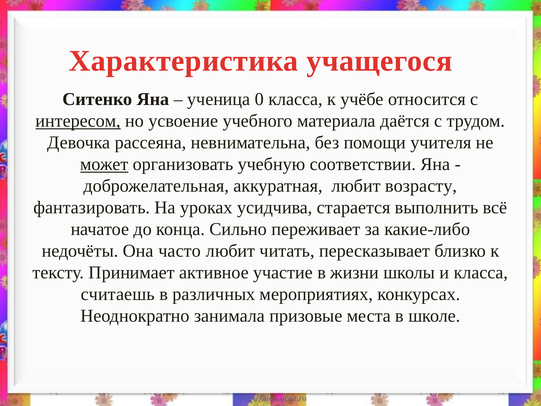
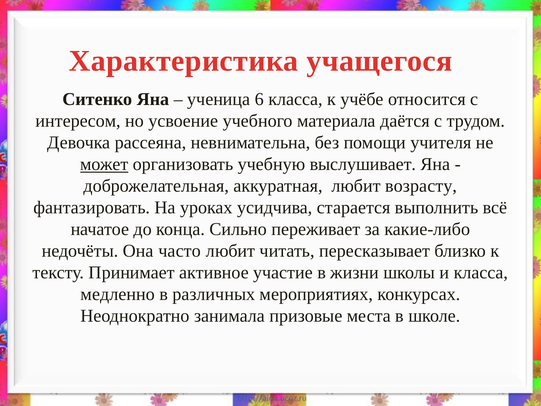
0: 0 -> 6 (259, 99)
интересом underline: present -> none (78, 121)
соответствии: соответствии -> выслушивает (363, 164)
считаешь: считаешь -> медленно (118, 294)
